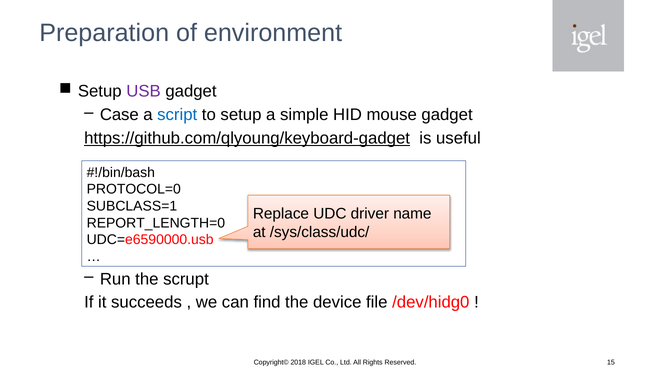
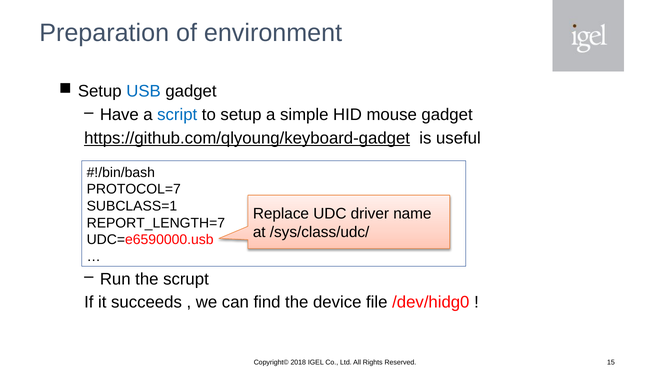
USB colour: purple -> blue (144, 91)
Case: Case -> Have (119, 115)
PROTOCOL=0: PROTOCOL=0 -> PROTOCOL=7 (134, 189)
REPORT_LENGTH=0: REPORT_LENGTH=0 -> REPORT_LENGTH=7 (156, 223)
